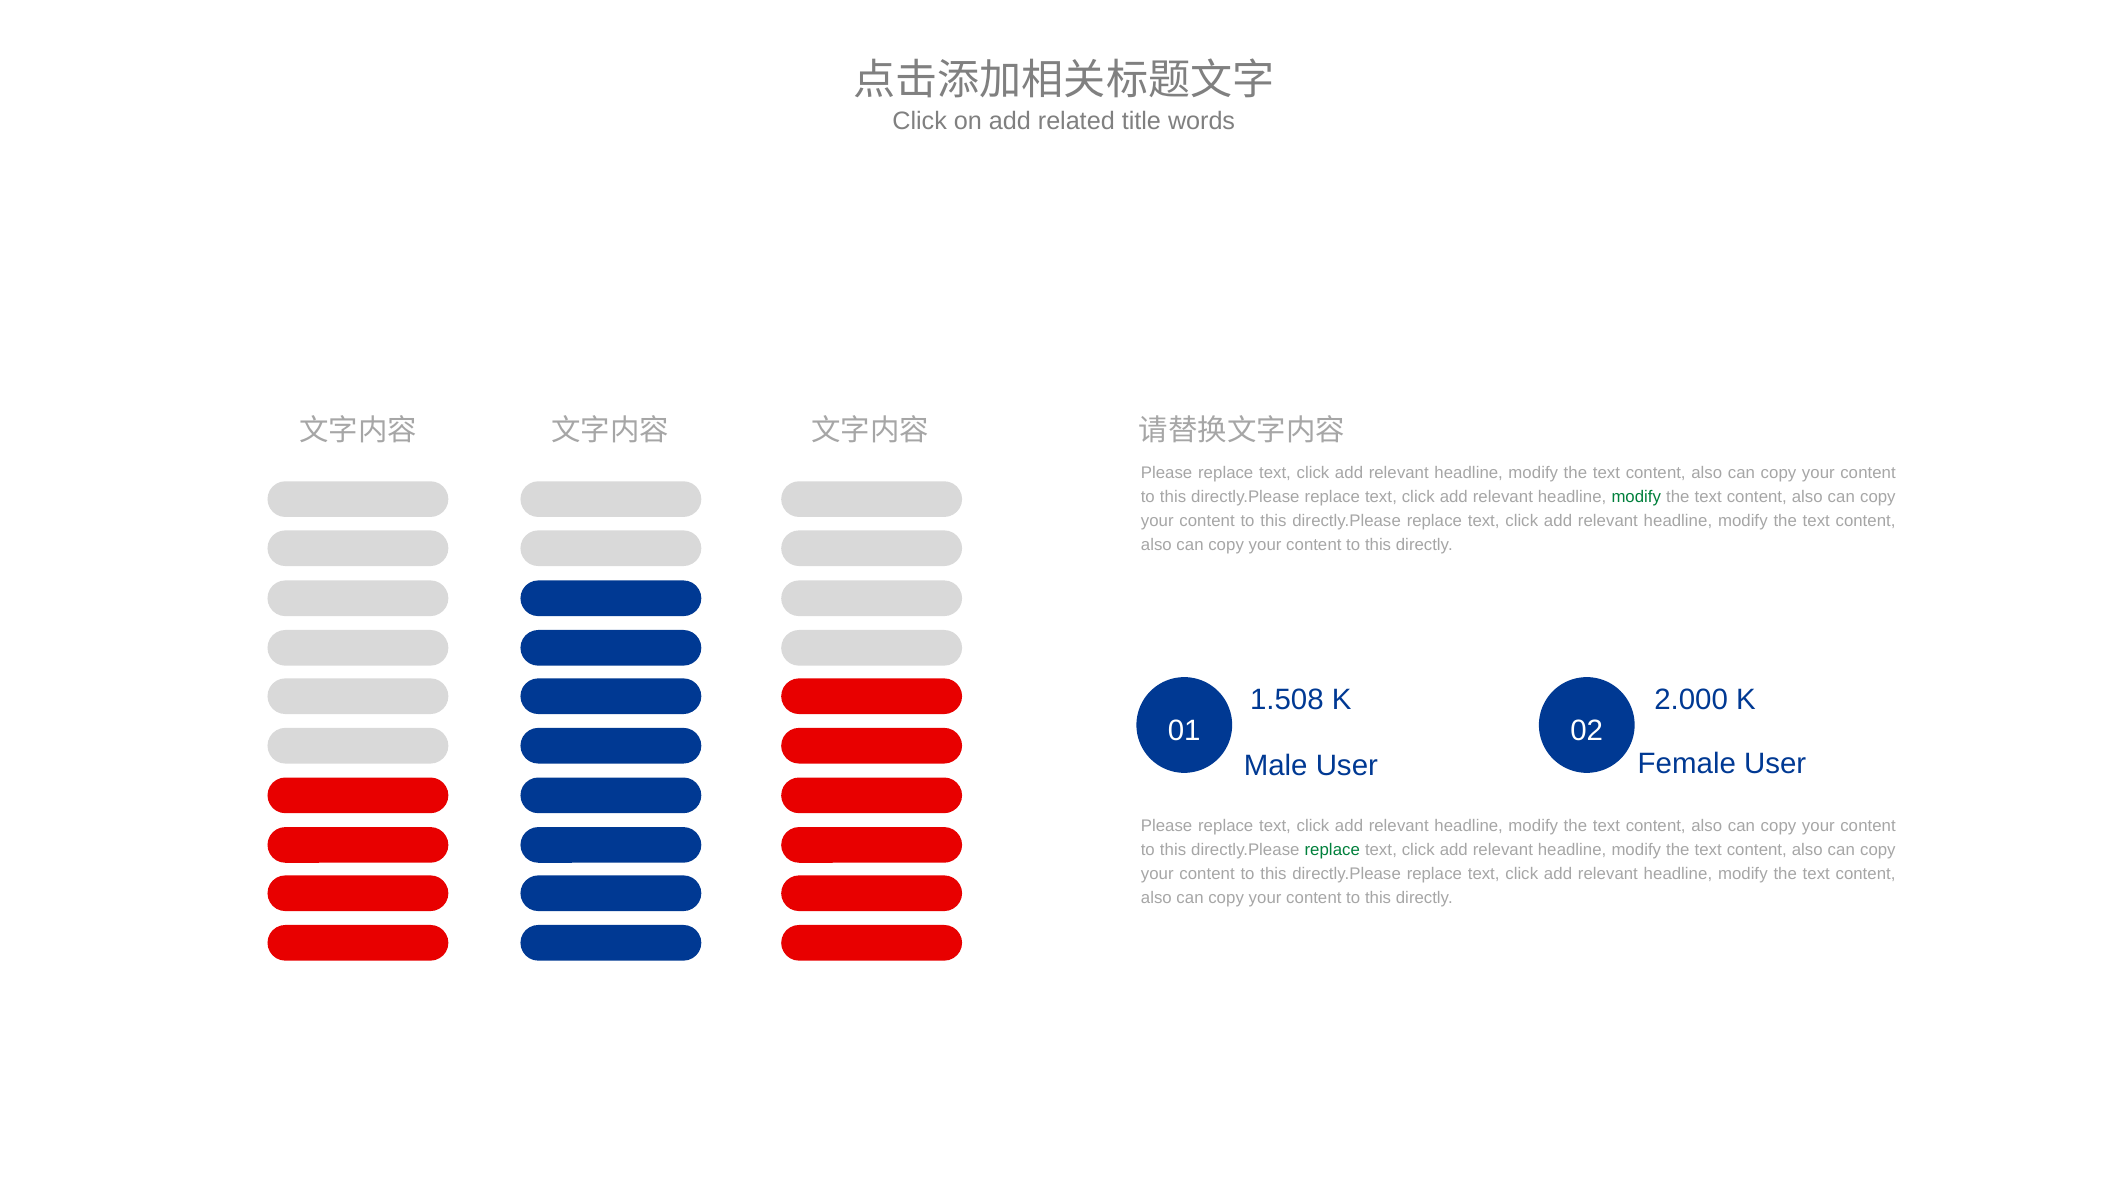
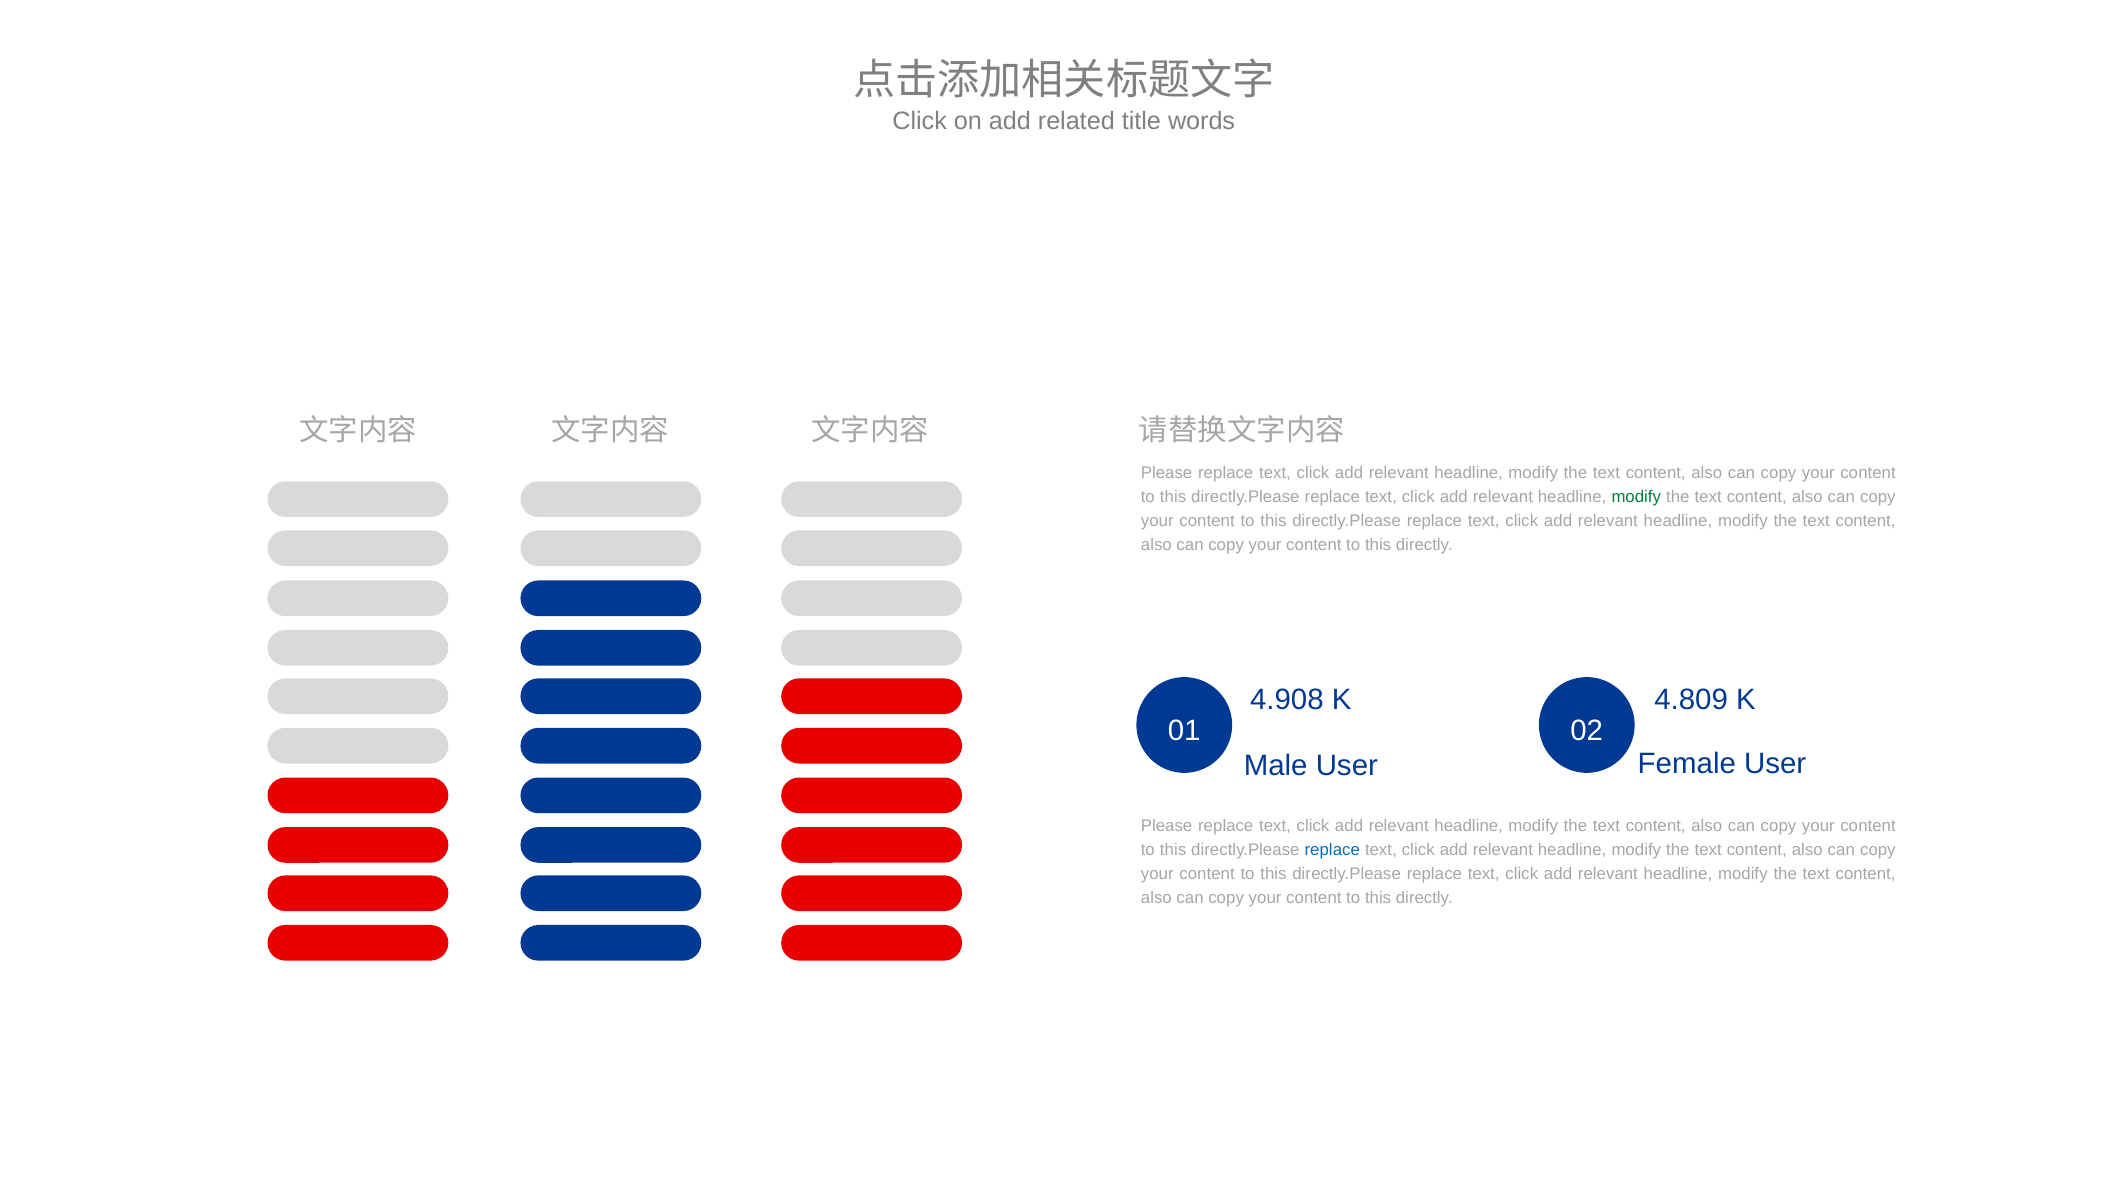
1.508: 1.508 -> 4.908 (1287, 699)
2.000: 2.000 -> 4.809 (1691, 699)
replace colour: green -> blue (1332, 850)
